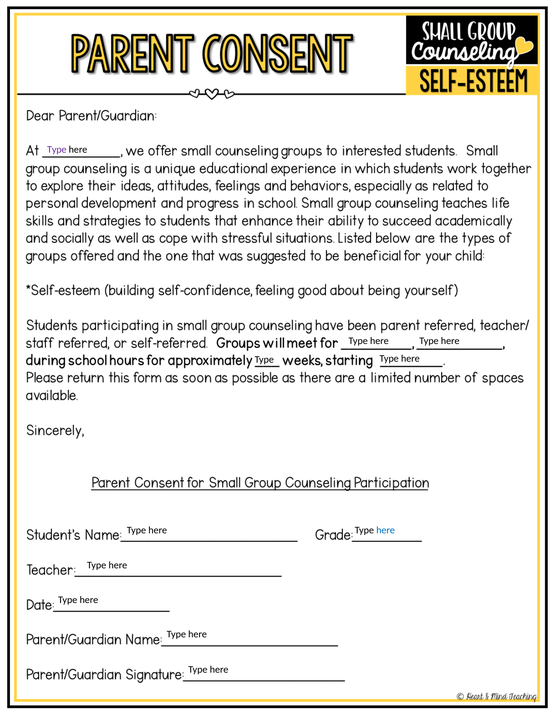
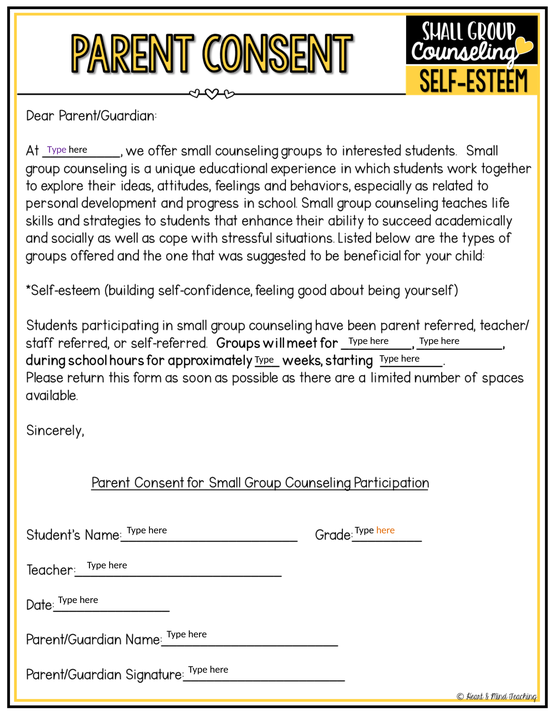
here colour: blue -> orange (386, 531)
